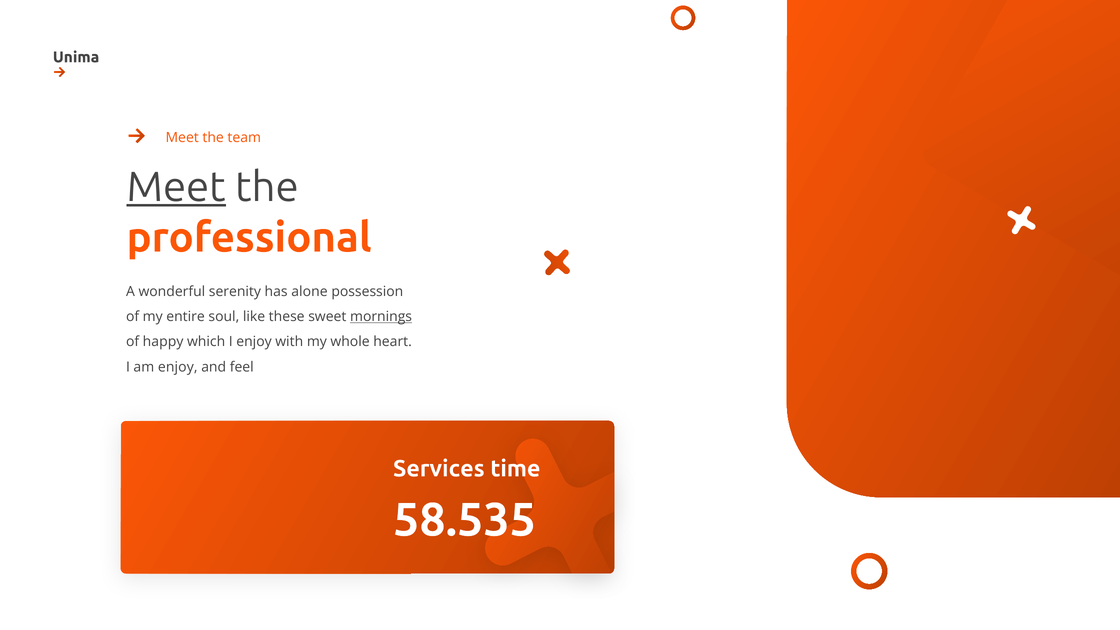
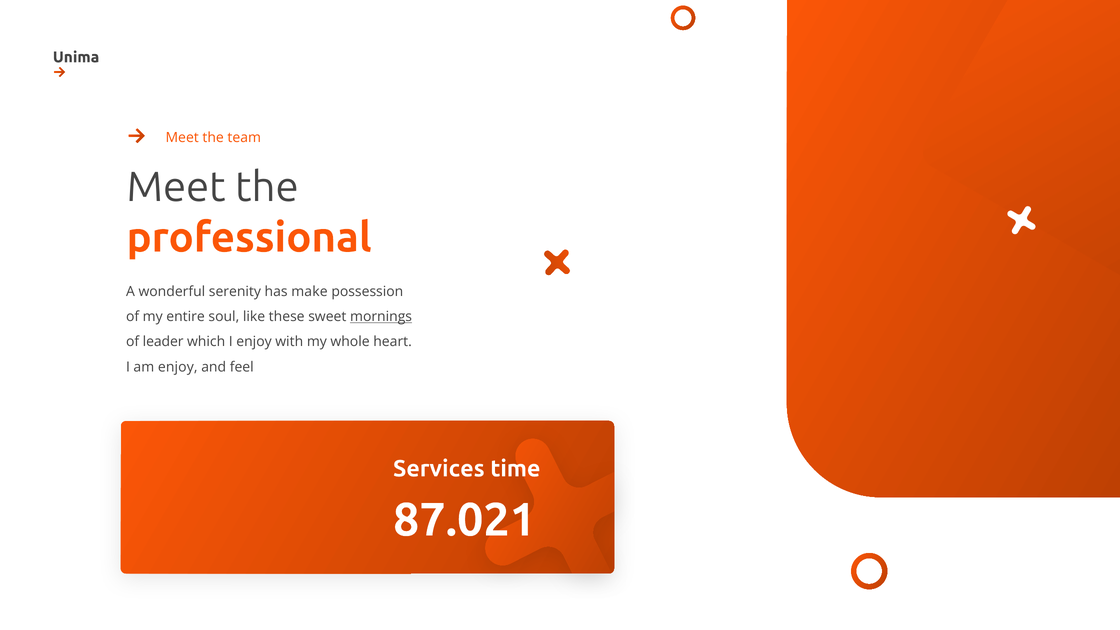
Meet underline: present -> none (176, 187)
alone: alone -> make (309, 291)
happy: happy -> leader (163, 342)
58.535: 58.535 -> 87.021 (464, 520)
